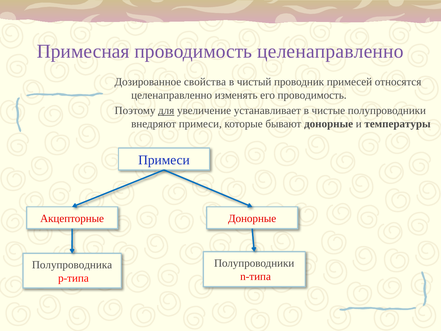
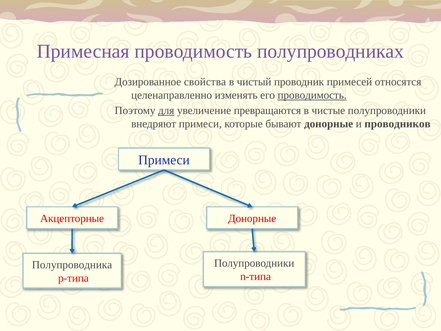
проводимость целенаправленно: целенаправленно -> полупроводниках (331, 51)
проводимость underline: none -> present (312, 95)
устанавливает: устанавливает -> превращаются (267, 111)
температуры: температуры -> проводников (398, 124)
